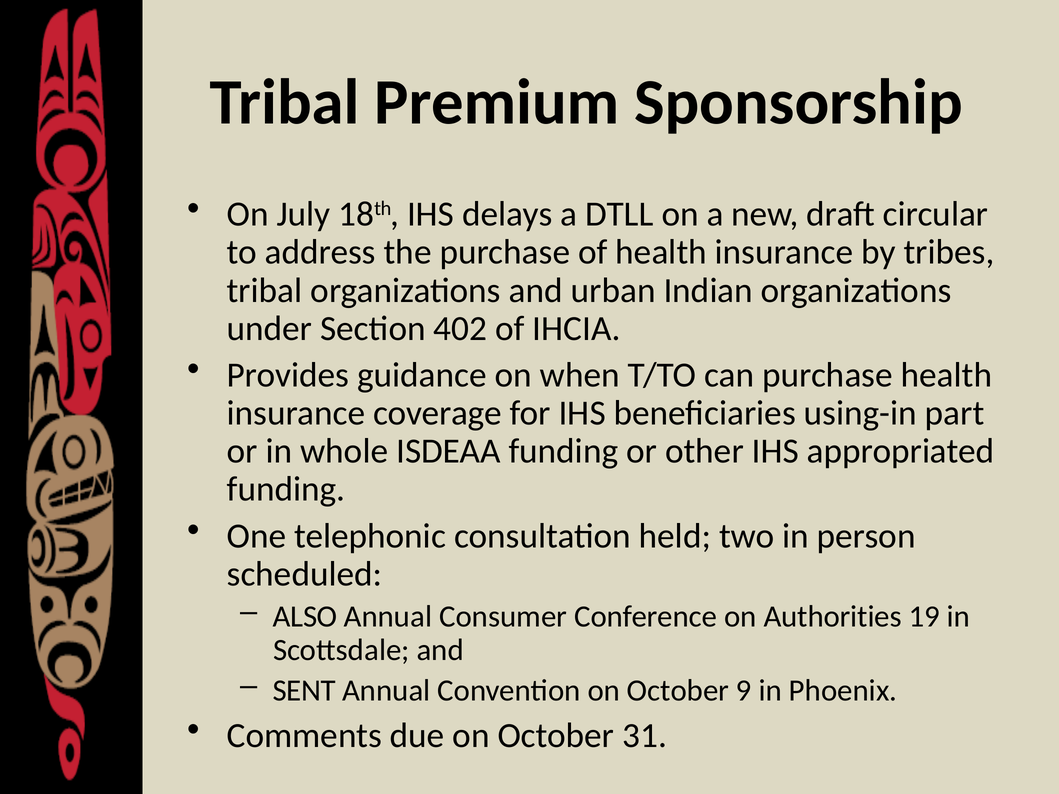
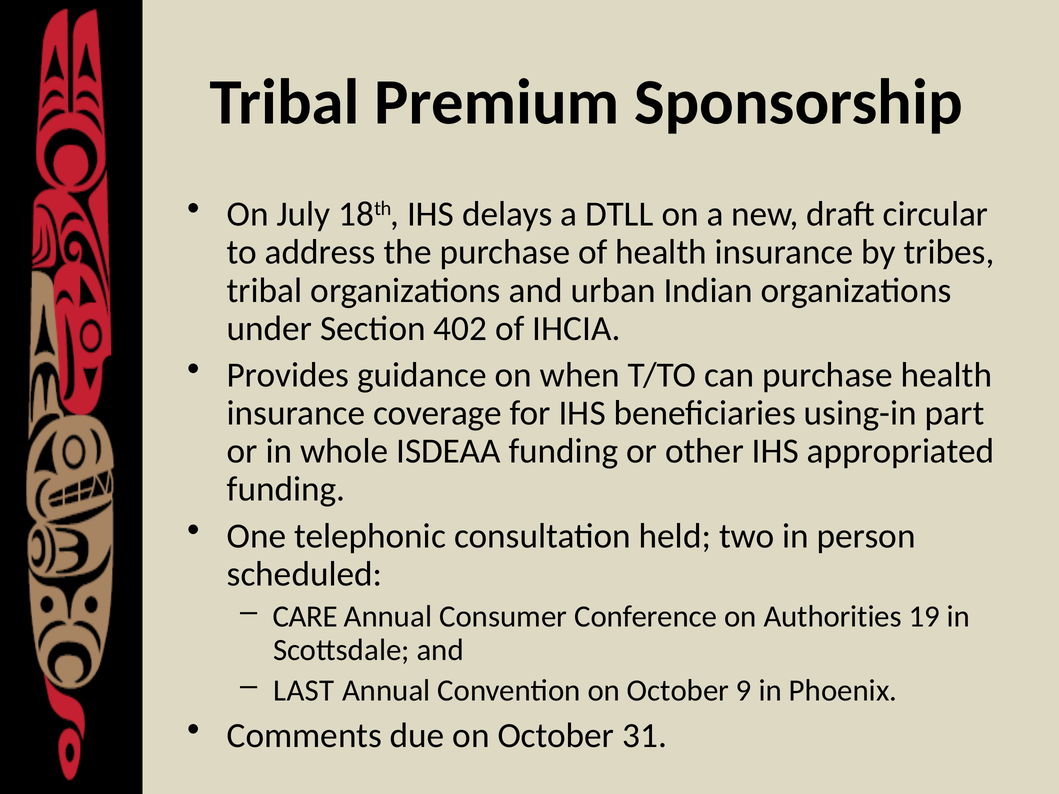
ALSO: ALSO -> CARE (305, 617)
SENT: SENT -> LAST (304, 691)
